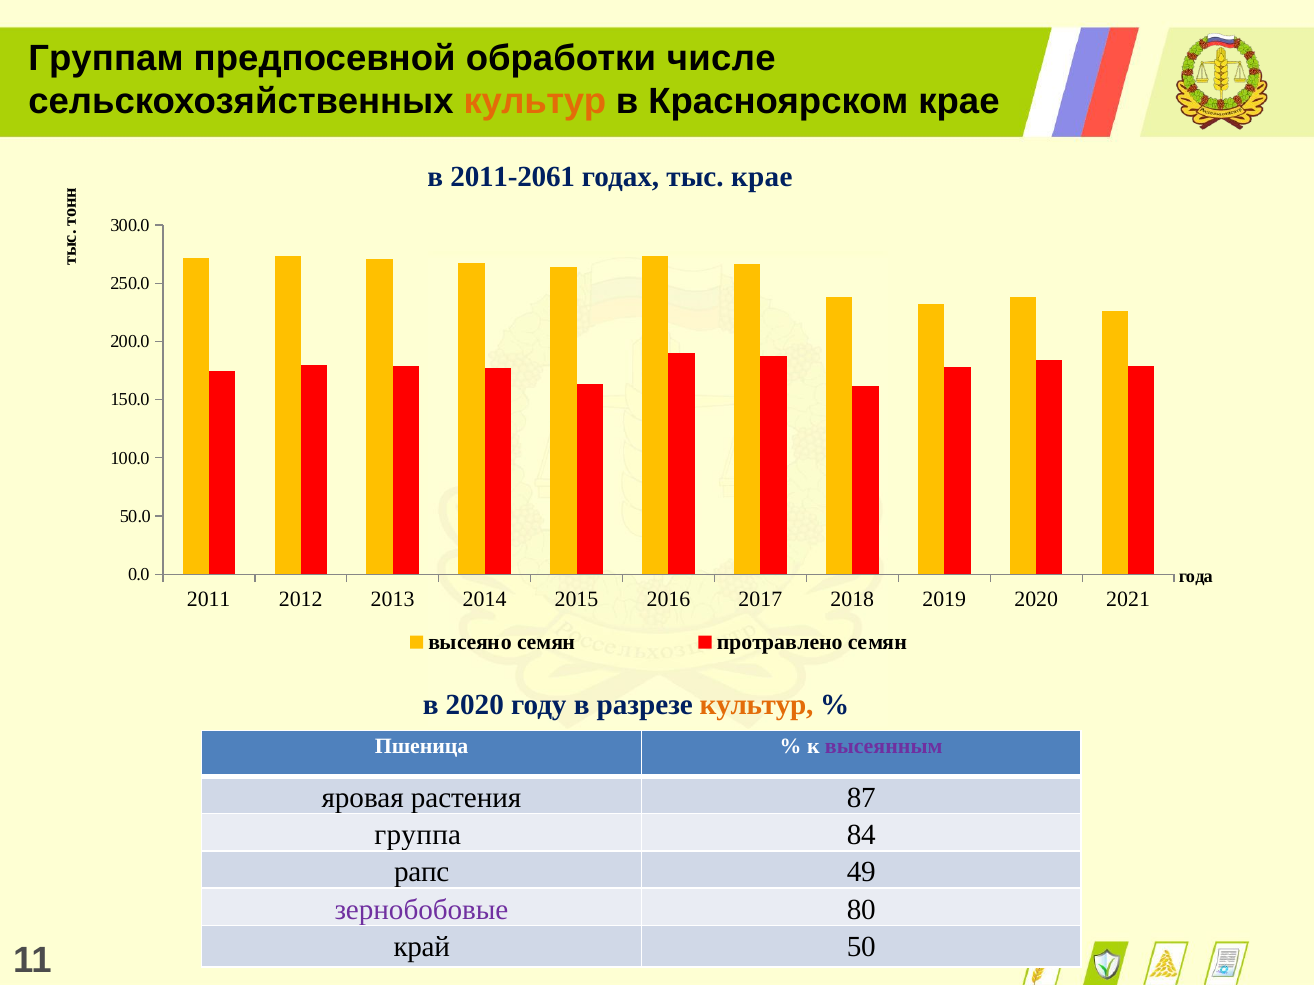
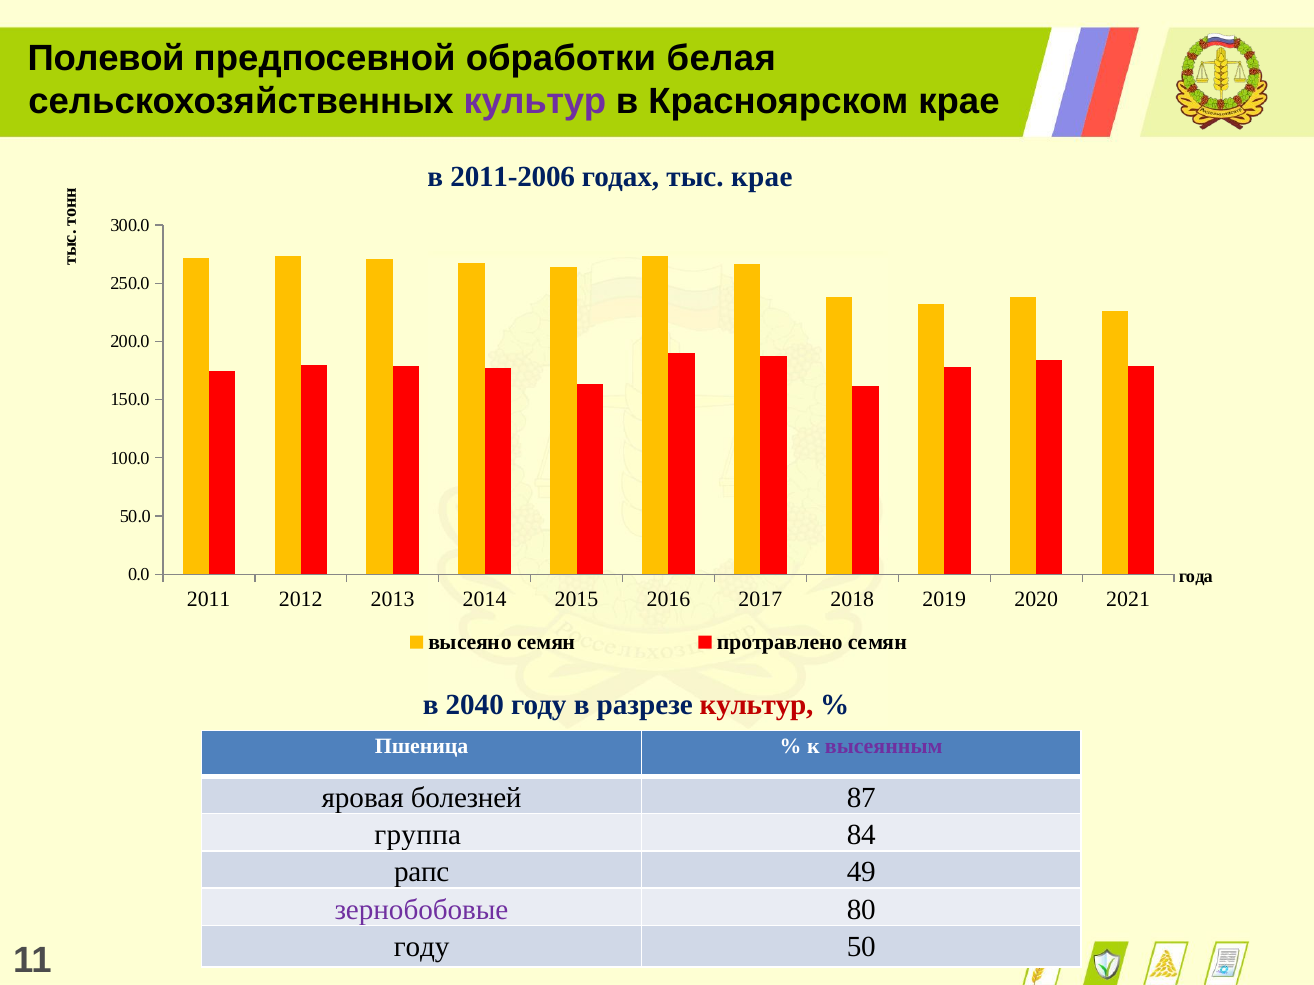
Группам: Группам -> Полевой (106, 58)
числе: числе -> белая (721, 58)
культур colour: orange -> purple (535, 102)
2011-2061: 2011-2061 -> 2011-2006 (513, 177)
в 2020: 2020 -> 2040 (475, 705)
культур colour: orange -> red (757, 705)
растения: растения -> болезней (466, 798)
край: край -> году (422, 947)
